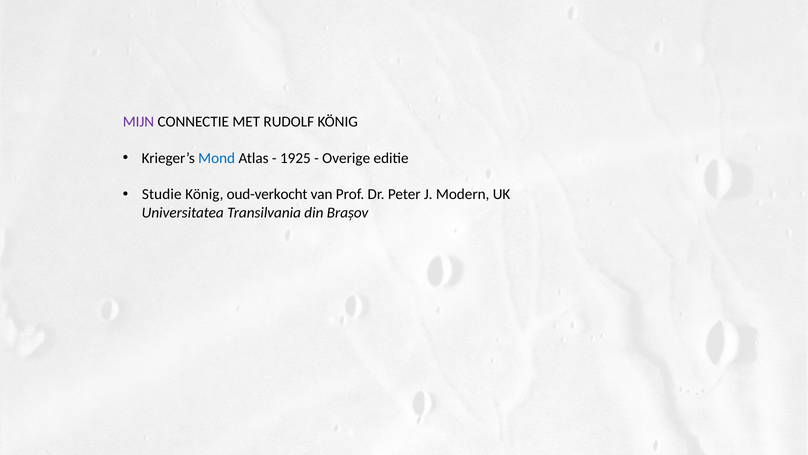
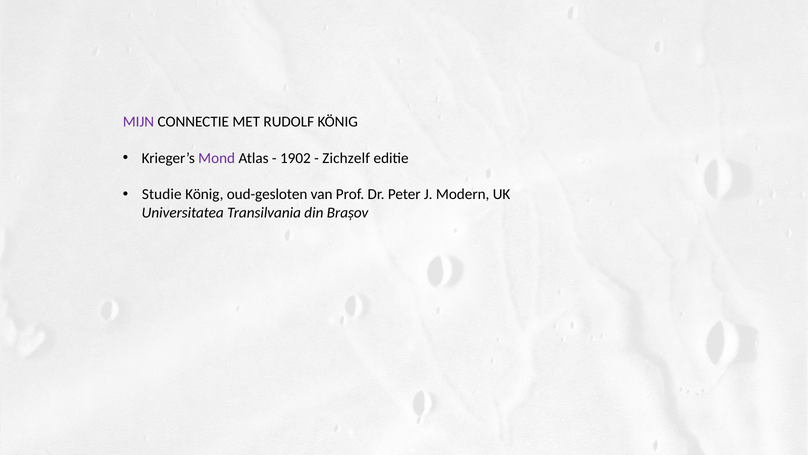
Mond colour: blue -> purple (217, 158)
1925: 1925 -> 1902 (295, 158)
Overige: Overige -> Zichzelf (346, 158)
oud-verkocht: oud-verkocht -> oud-gesloten (267, 194)
